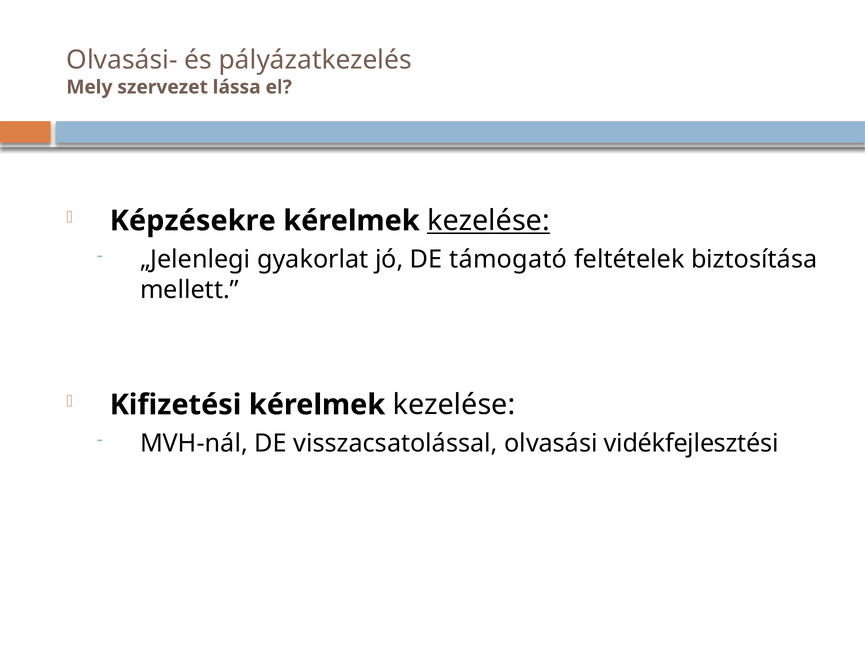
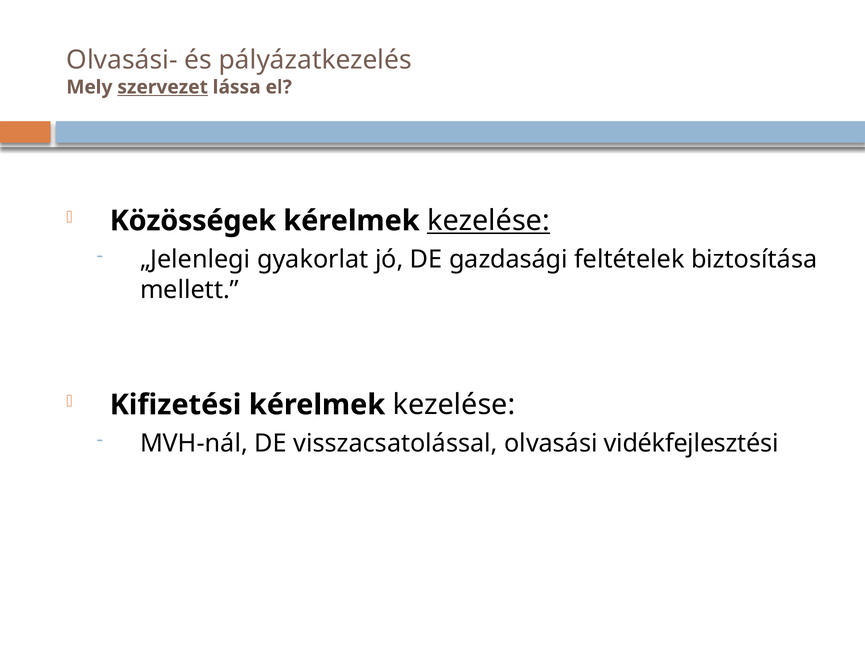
szervezet underline: none -> present (163, 87)
Képzésekre: Képzésekre -> Közösségek (193, 221)
támogató: támogató -> gazdasági (508, 259)
